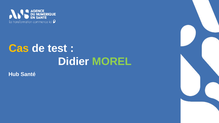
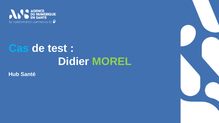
Cas colour: yellow -> light blue (19, 48)
